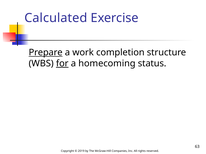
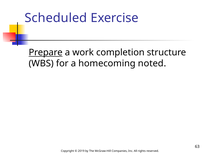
Calculated: Calculated -> Scheduled (56, 18)
for underline: present -> none (62, 64)
status: status -> noted (152, 64)
